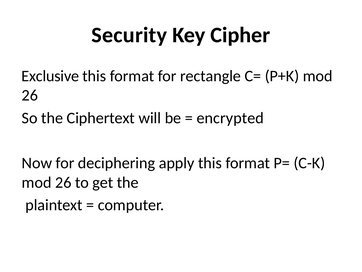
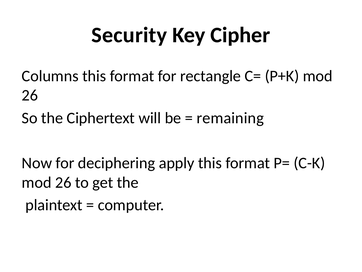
Exclusive: Exclusive -> Columns (50, 76)
encrypted: encrypted -> remaining (230, 118)
